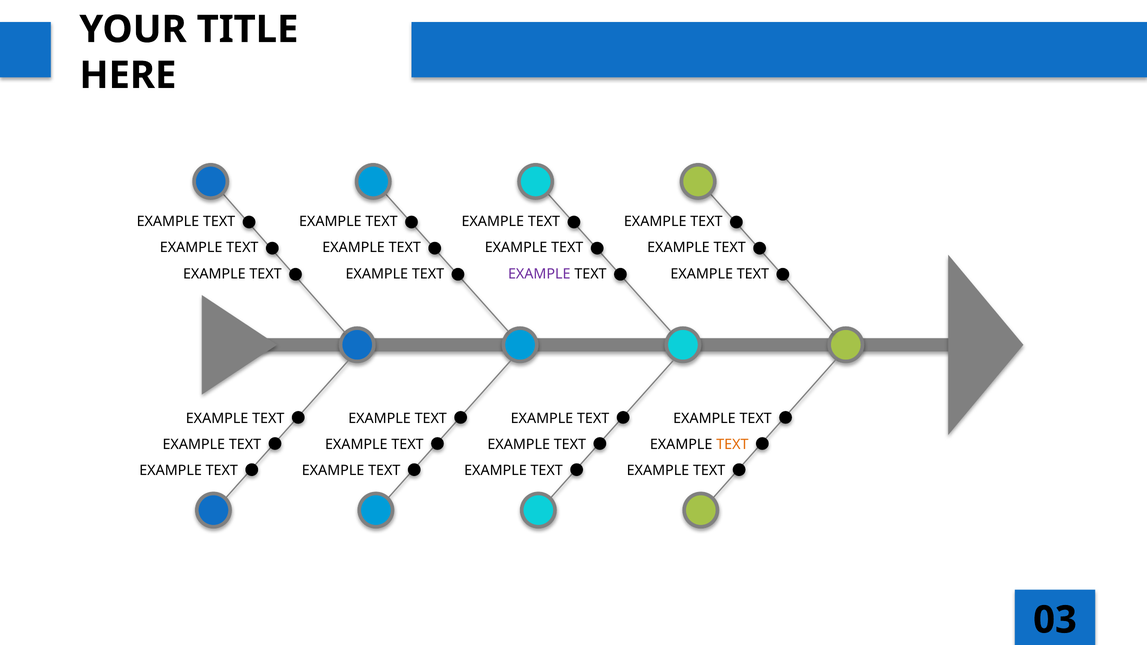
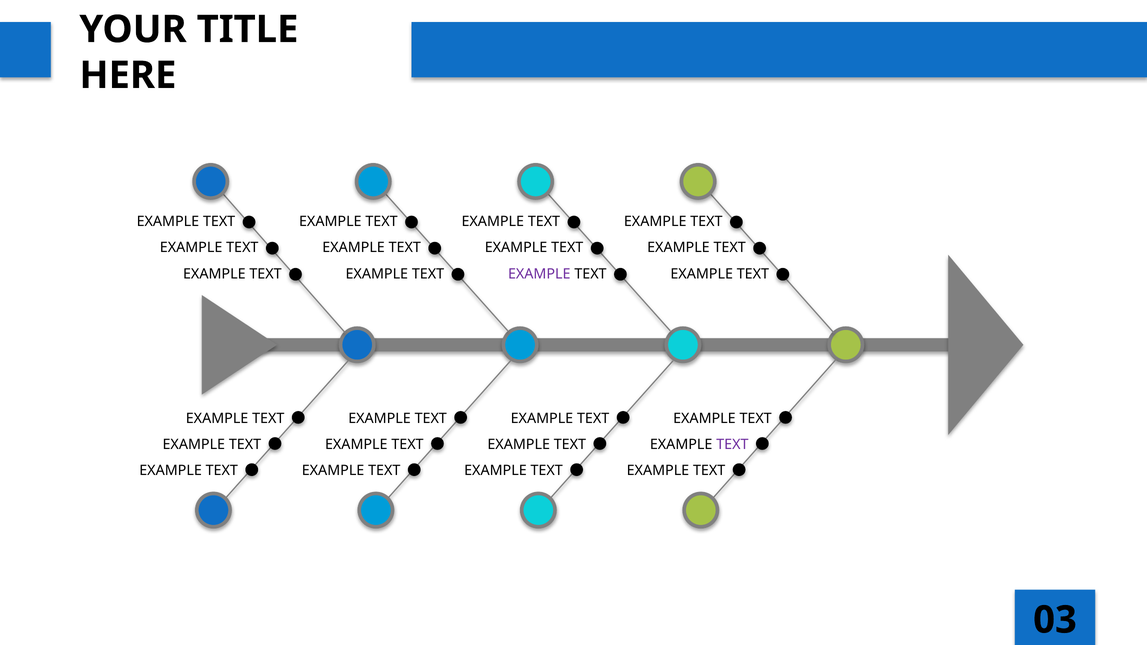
TEXT colour: orange -> purple (732, 445)
